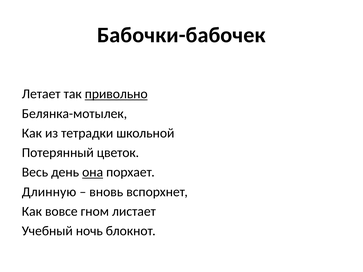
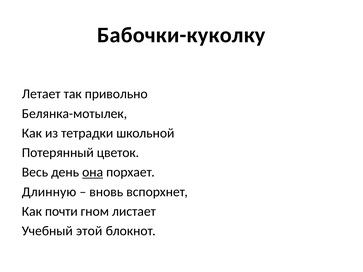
Бабочки-бабочек: Бабочки-бабочек -> Бабочки-куколку (181, 35)
привольно underline: present -> none (116, 94)
вовсе: вовсе -> почти (61, 212)
ночь: ночь -> этой (89, 231)
